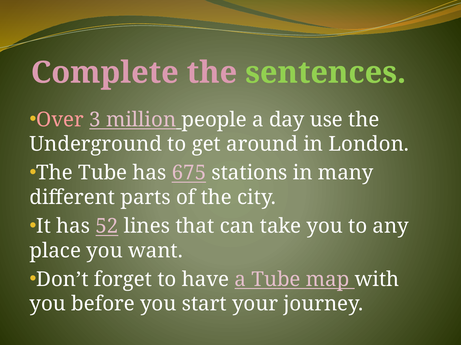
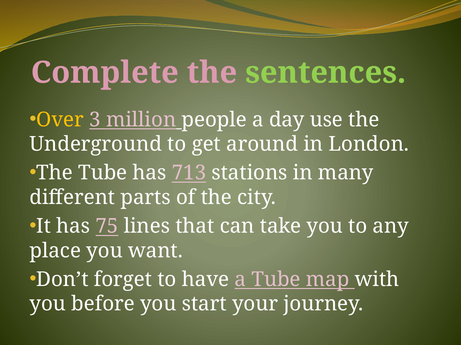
Over colour: pink -> yellow (60, 120)
675: 675 -> 713 (189, 173)
52: 52 -> 75 (107, 227)
